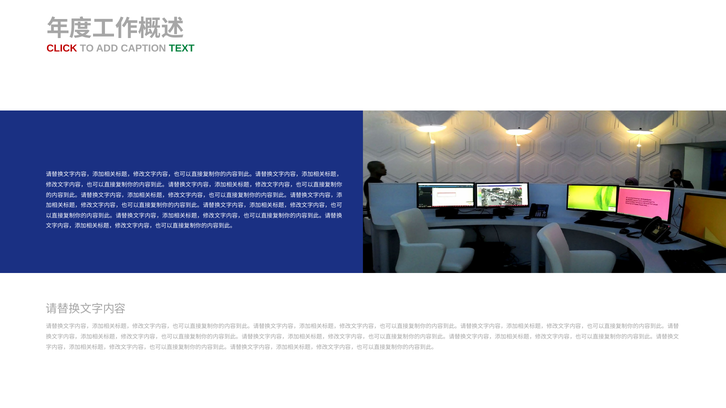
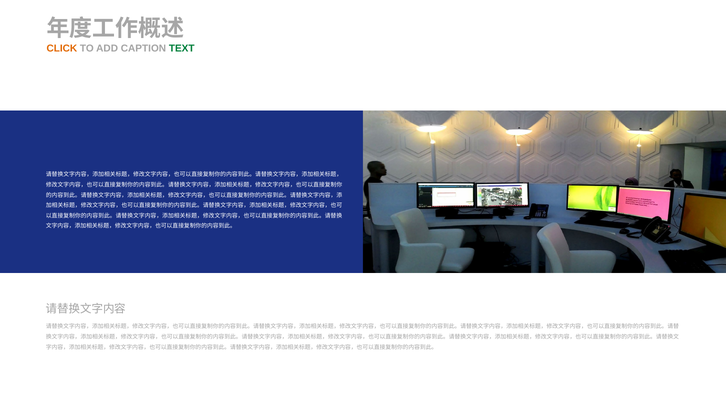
CLICK colour: red -> orange (62, 49)
